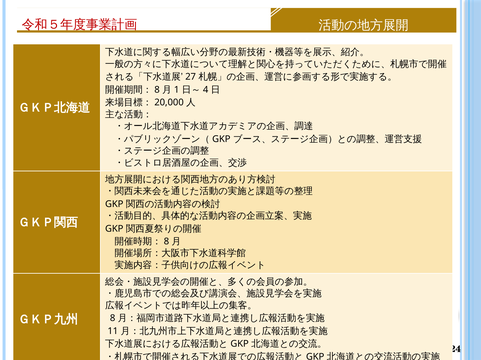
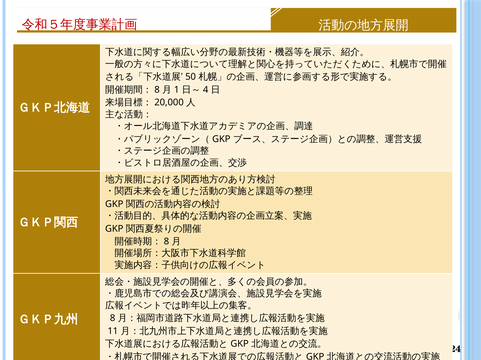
27: 27 -> 50 (191, 77)
